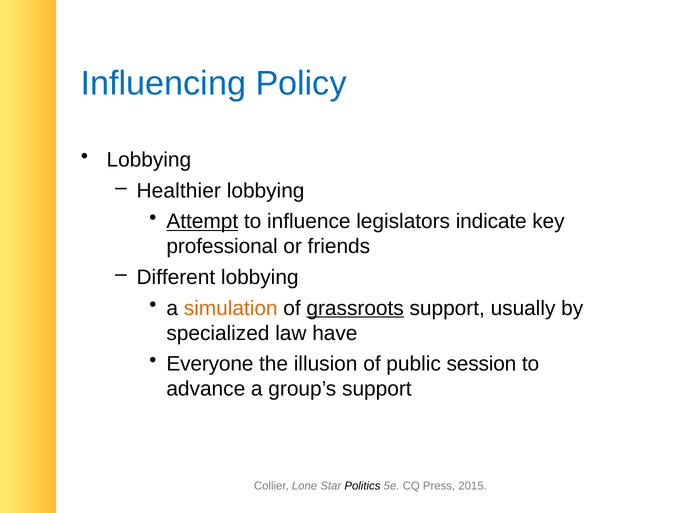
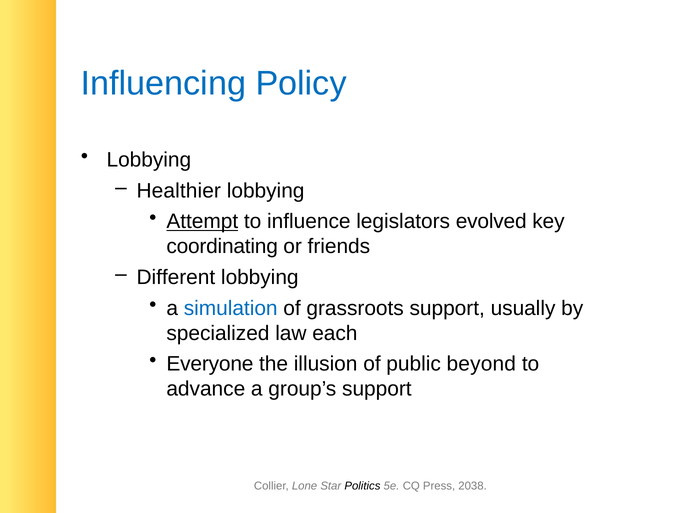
indicate: indicate -> evolved (491, 221)
professional: professional -> coordinating (222, 247)
simulation colour: orange -> blue (231, 308)
grassroots underline: present -> none (355, 308)
have: have -> each (335, 333)
session: session -> beyond (481, 364)
2015: 2015 -> 2038 (473, 486)
